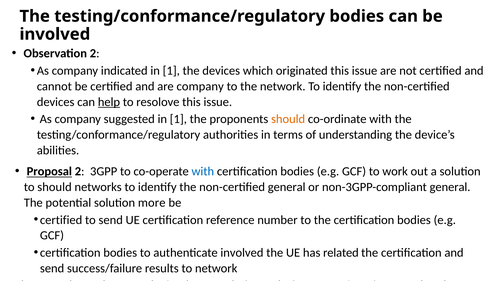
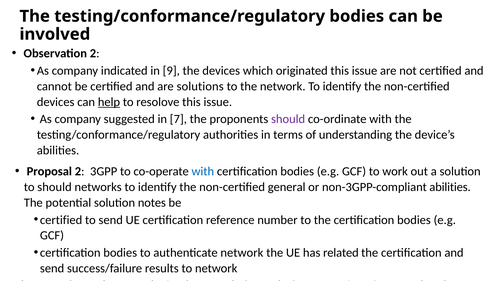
indicated in 1: 1 -> 9 (171, 71)
are company: company -> solutions (200, 86)
suggested in 1: 1 -> 7 (178, 119)
should colour: orange -> purple (288, 119)
Proposal underline: present -> none (49, 172)
non-3GPP-compliant general: general -> abilities (450, 187)
more: more -> notes (152, 203)
authenticate involved: involved -> network (242, 253)
